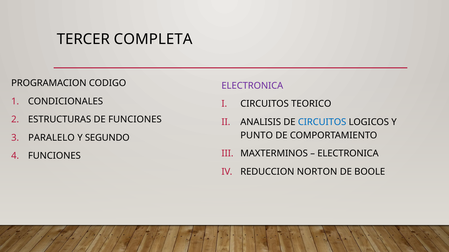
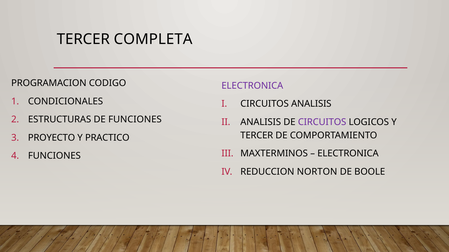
CIRCUITOS TEORICO: TEORICO -> ANALISIS (311, 104)
CIRCUITOS colour: blue -> purple (322, 122)
PUNTO: PUNTO -> TERCER (257, 136)
PARALELO: PARALELO -> PROYECTO (52, 138)
SEGUNDO: SEGUNDO -> PRACTICO (107, 138)
